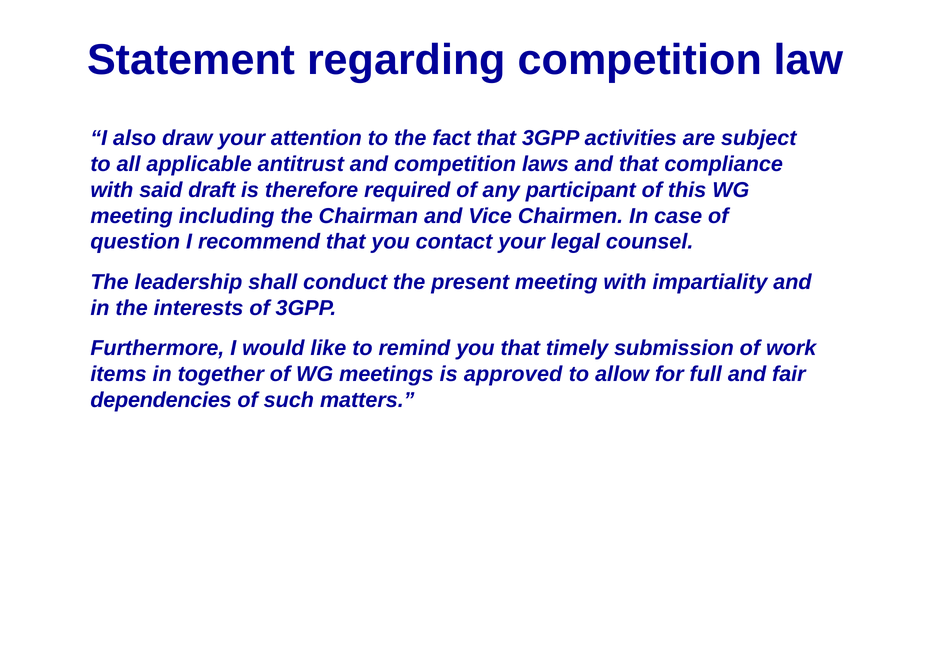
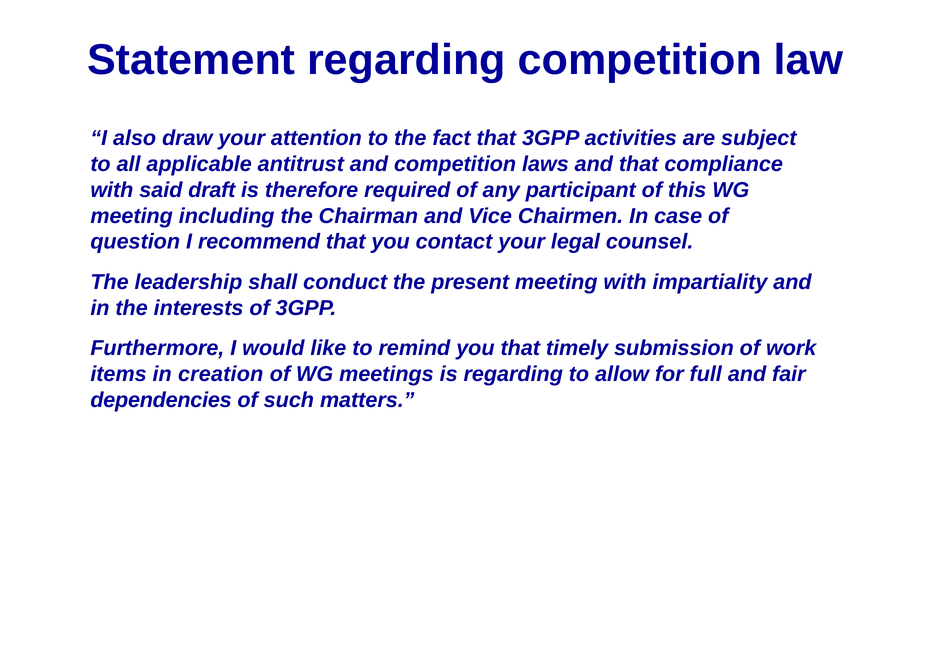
together: together -> creation (221, 374)
is approved: approved -> regarding (513, 374)
